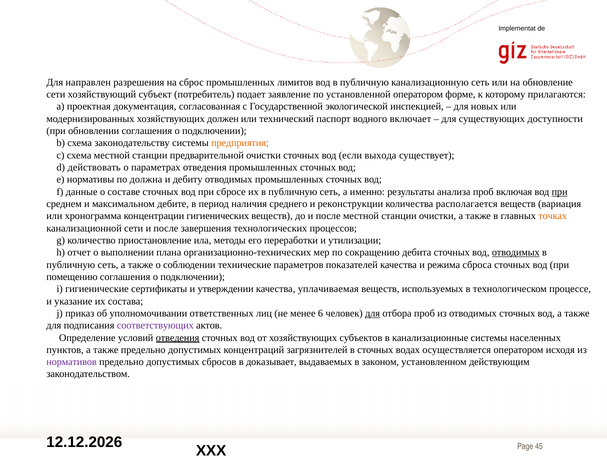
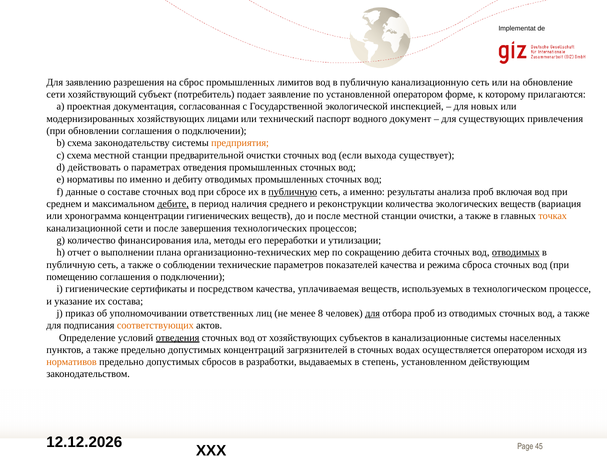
направлен: направлен -> заявлению (88, 82)
должен: должен -> лицами (223, 119)
включает: включает -> документ (410, 119)
доступности: доступности -> привлечения (555, 119)
по должна: должна -> именно (146, 179)
публичную underline: none -> present (293, 191)
при underline: present -> none (560, 191)
дебите underline: none -> present (173, 204)
располагается: располагается -> экологических (467, 204)
приостановление: приостановление -> финансирования (155, 240)
утверждении: утверждении -> посредством (226, 289)
6: 6 -> 8 (320, 313)
соответствующих colour: purple -> orange (155, 325)
нормативов colour: purple -> orange (72, 361)
доказывает: доказывает -> разработки (271, 361)
законом: законом -> степень (380, 361)
